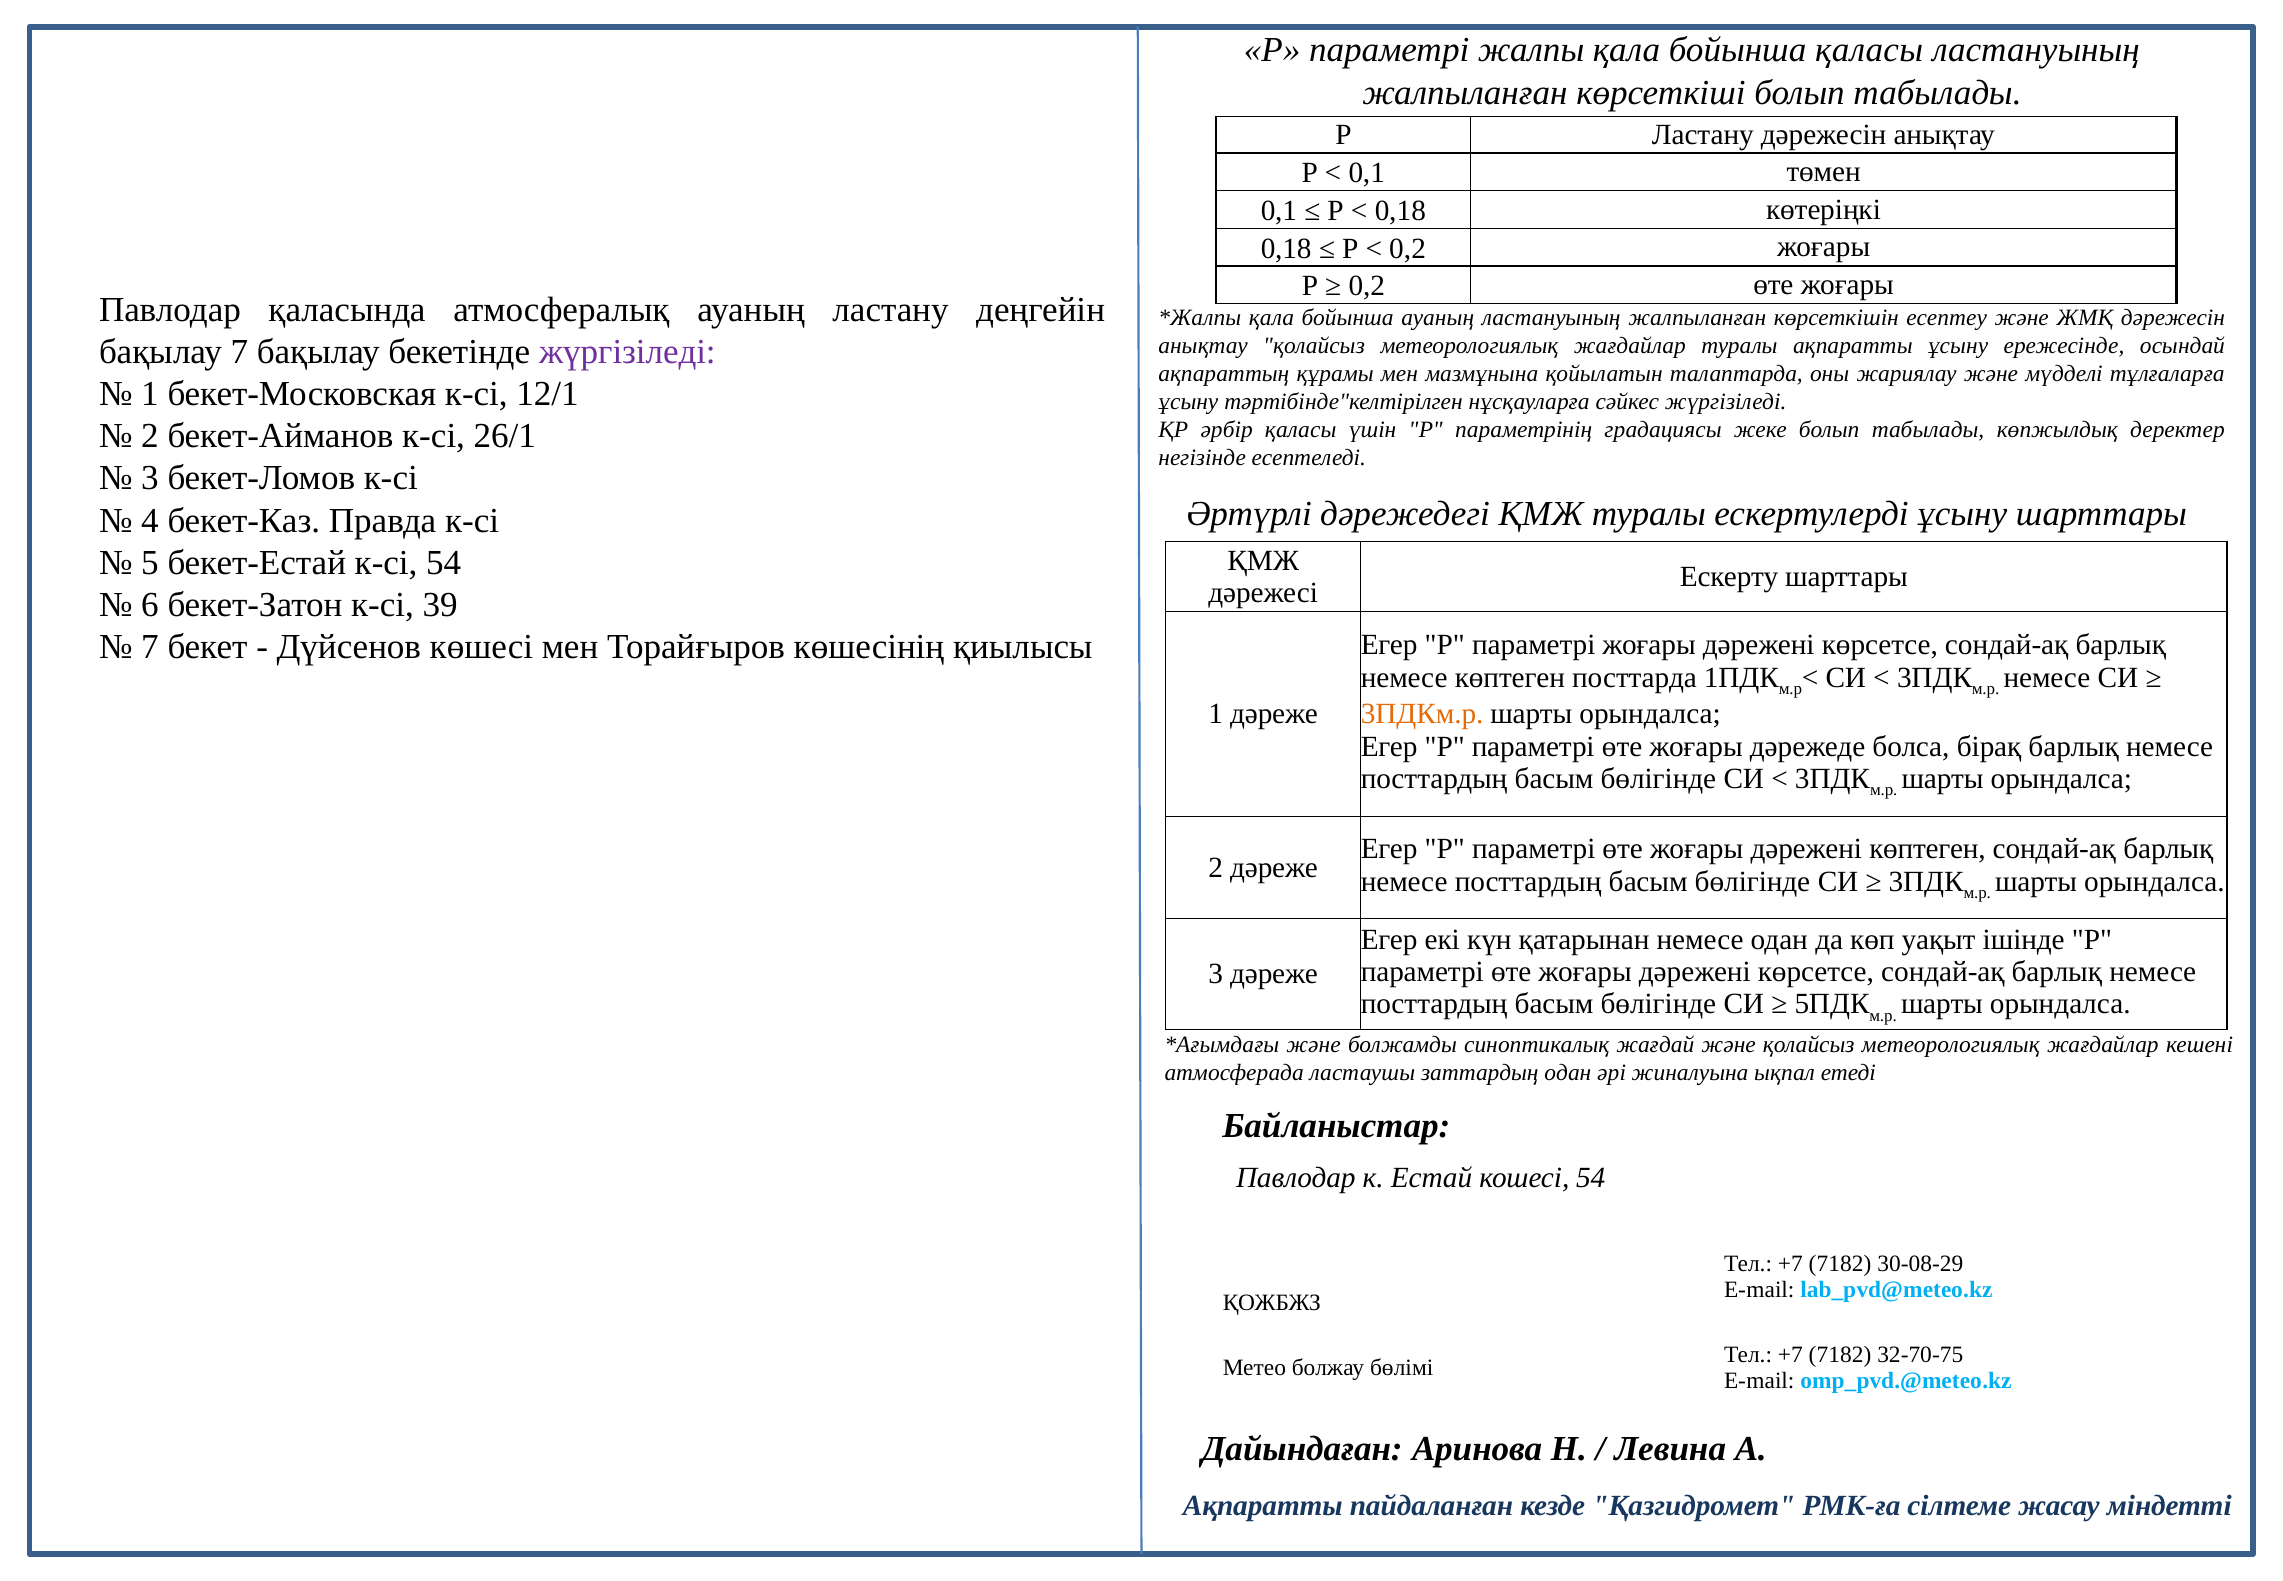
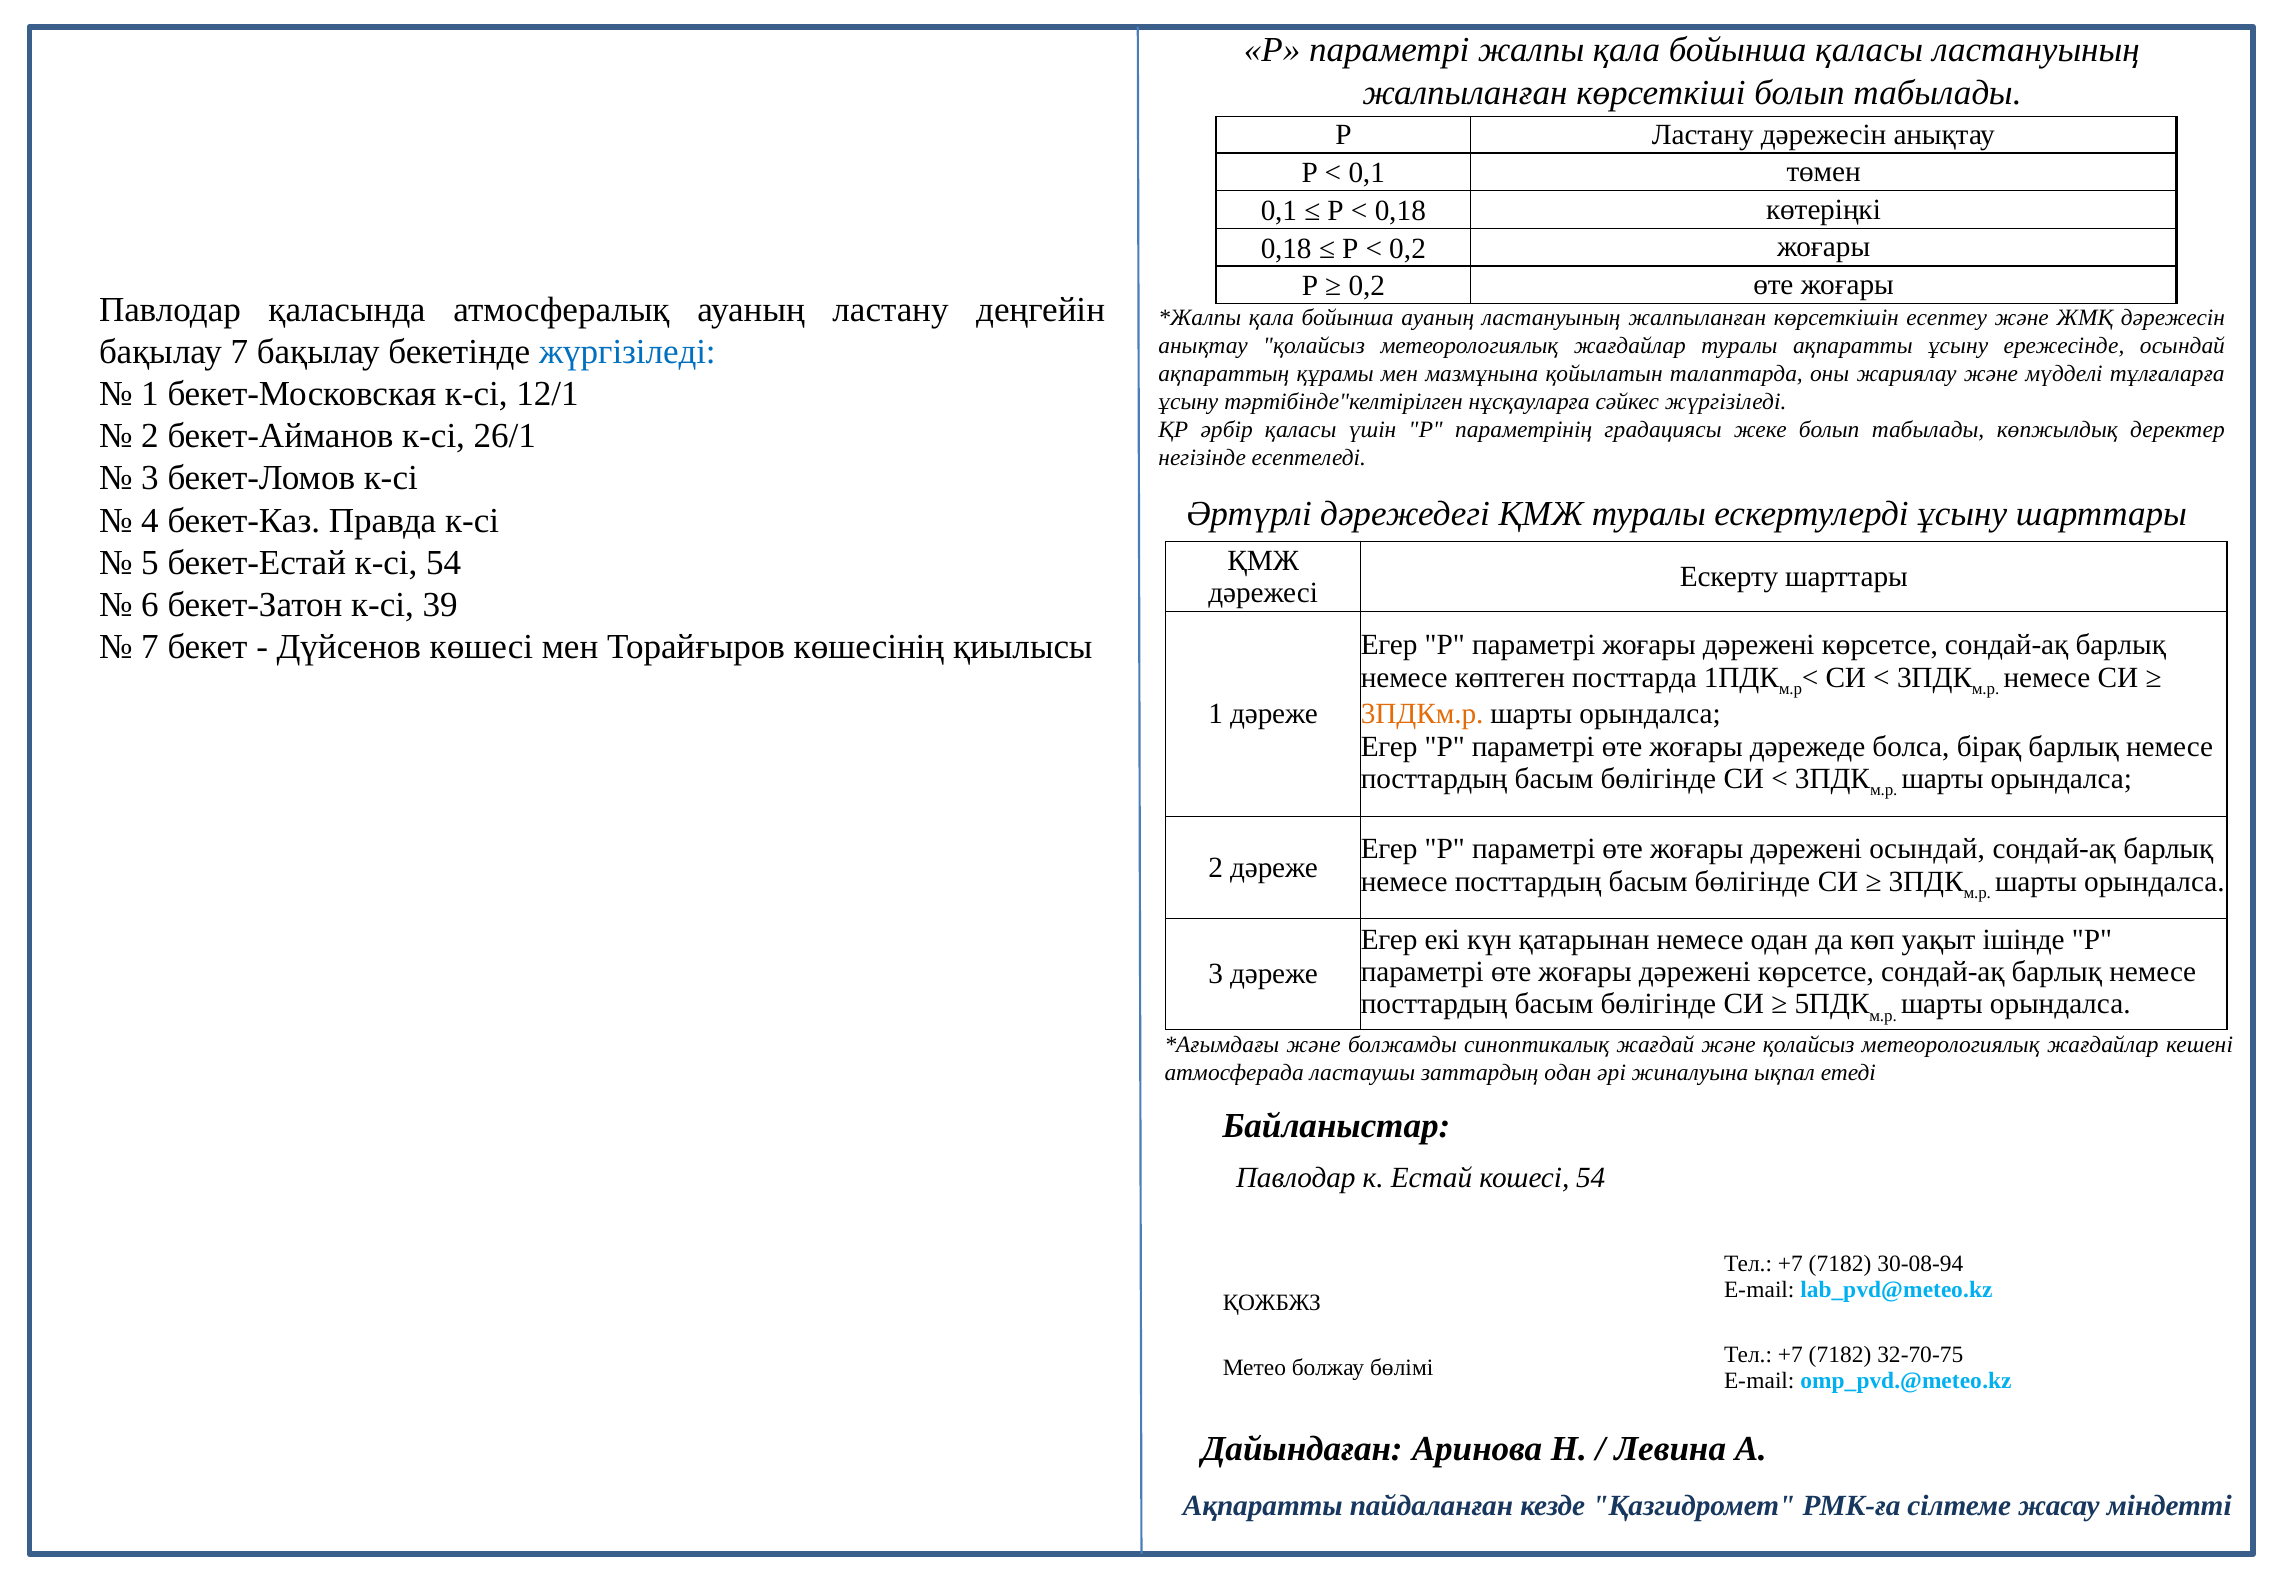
жүргізіледі colour: purple -> blue (627, 352)
дәрежені көптеген: көптеген -> осындай (1927, 849)
30-08-29: 30-08-29 -> 30-08-94 (1920, 1263)
